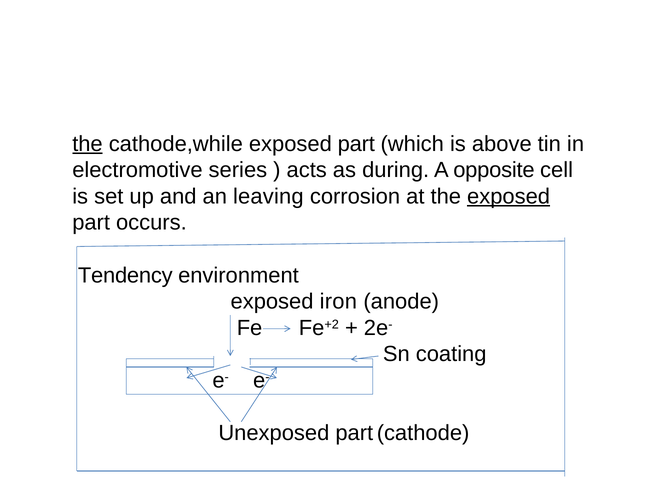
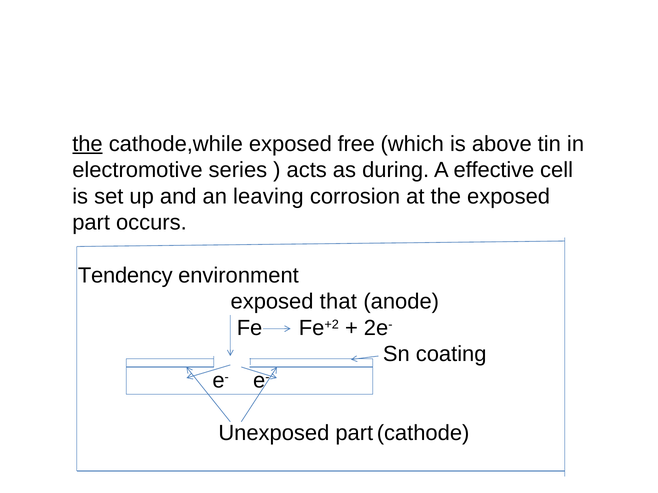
cathode,while exposed part: part -> free (356, 144)
opposite: opposite -> effective (494, 170)
exposed underline: present -> none (509, 197)
iron: iron -> that (338, 302)
